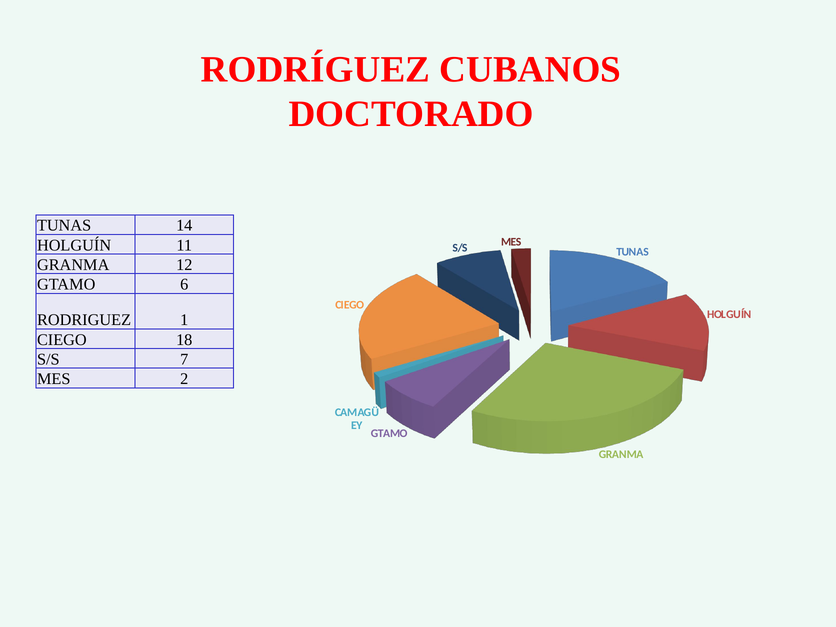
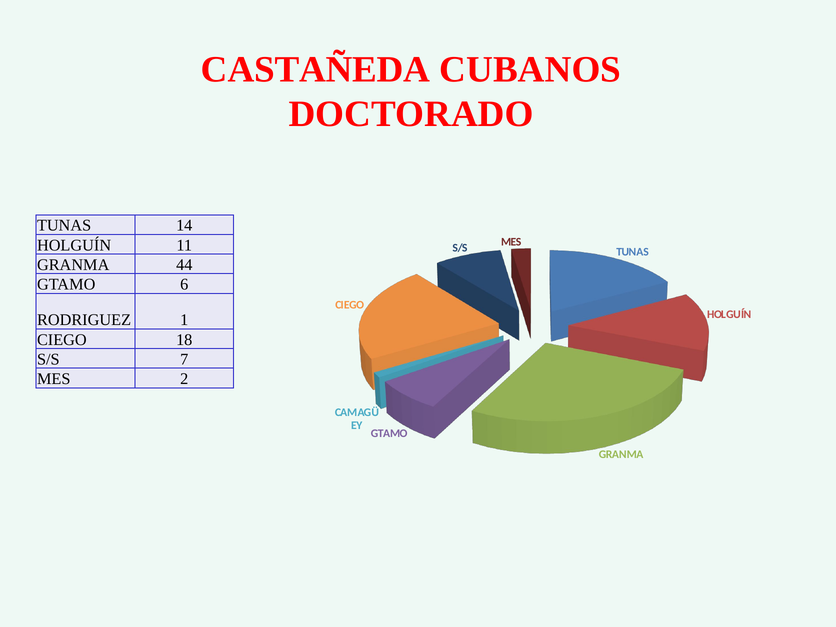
RODRÍGUEZ: RODRÍGUEZ -> CASTAÑEDA (316, 70)
12: 12 -> 44 (184, 265)
